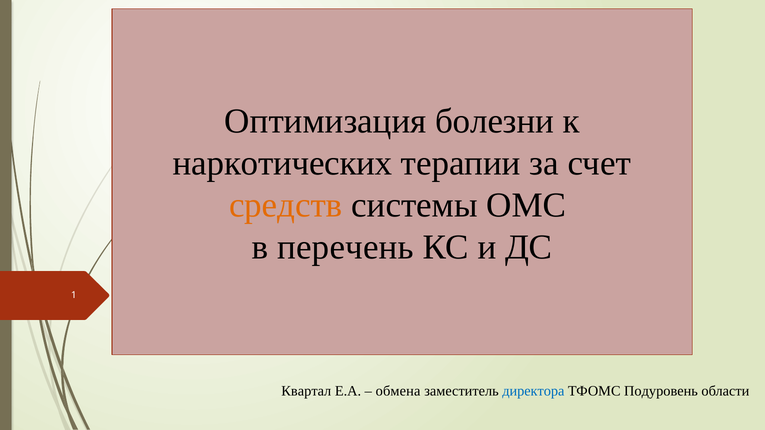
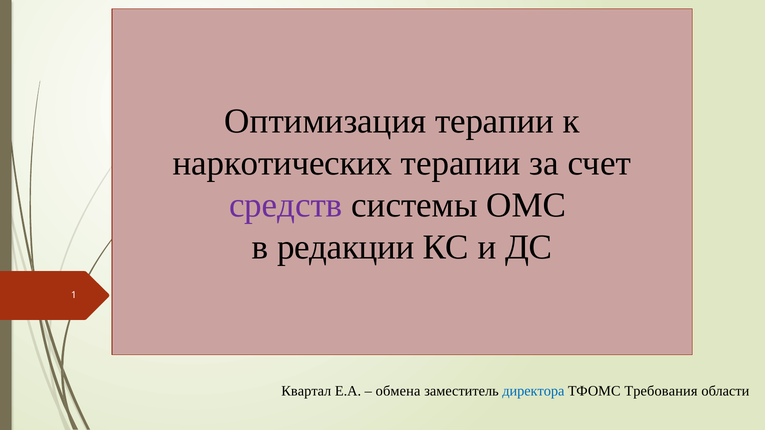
Оптимизация болезни: болезни -> терапии (495, 121)
средств colour: orange -> purple (286, 205)
перечень: перечень -> редакции (346, 248)
Подуровень: Подуровень -> Требования (661, 391)
